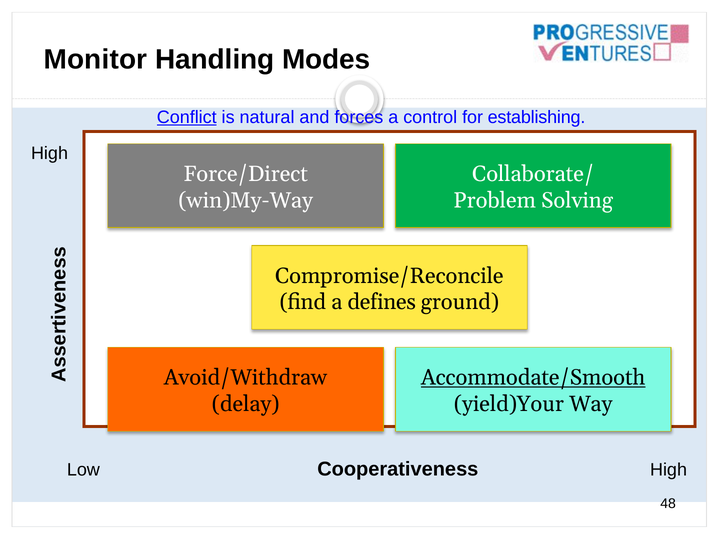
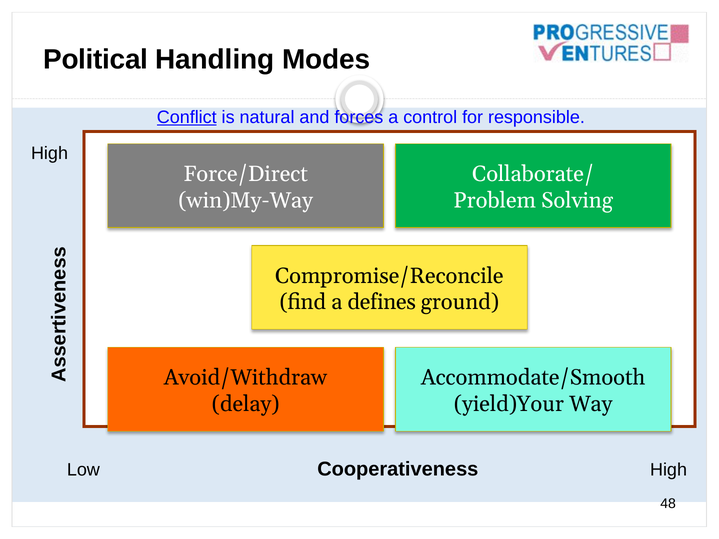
Monitor: Monitor -> Political (96, 59)
establishing: establishing -> responsible (536, 117)
Accommodate/Smooth underline: present -> none (533, 378)
